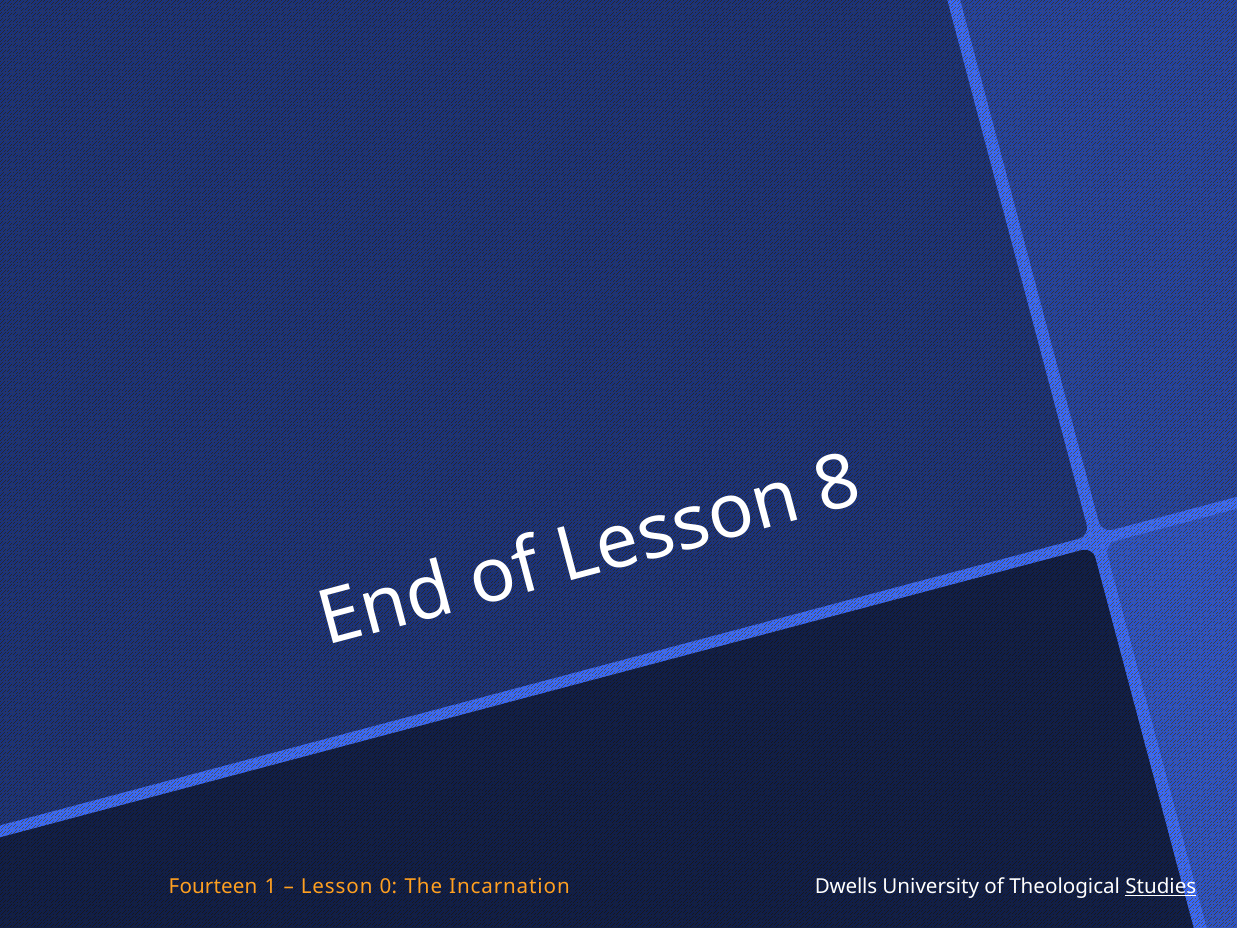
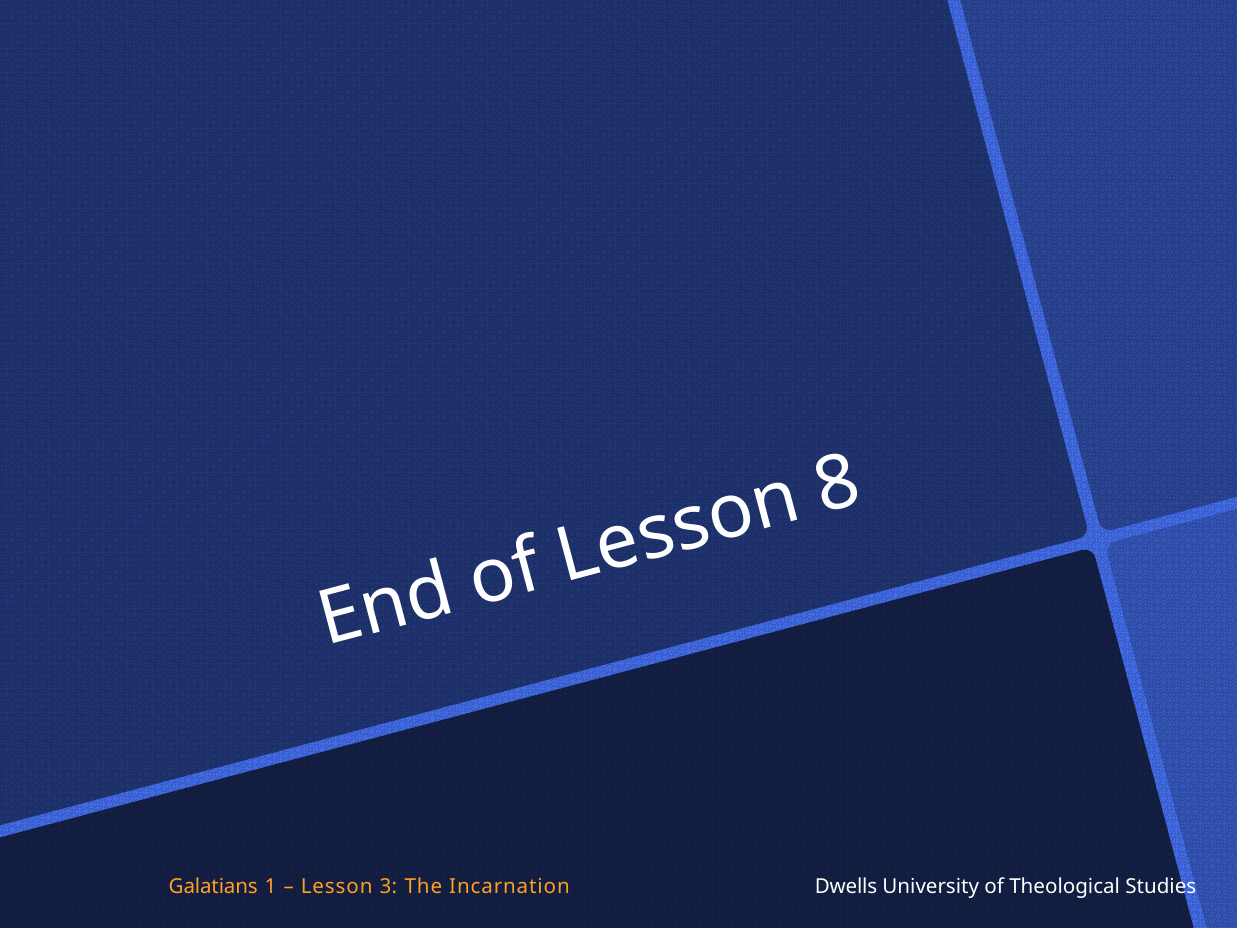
Fourteen: Fourteen -> Galatians (213, 886)
0: 0 -> 3 (388, 886)
Studies underline: present -> none (1161, 886)
